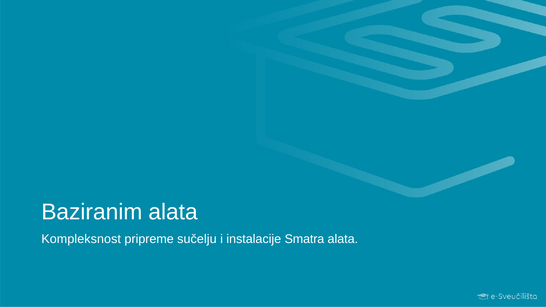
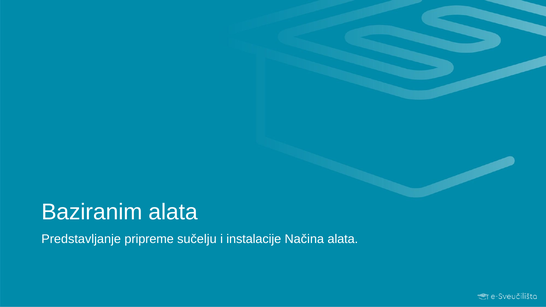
Kompleksnost: Kompleksnost -> Predstavljanje (81, 239)
Smatra: Smatra -> Načina (304, 239)
